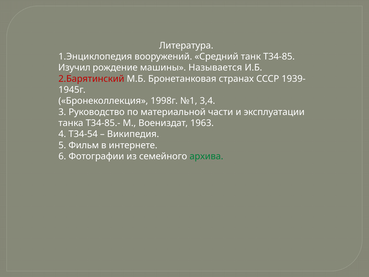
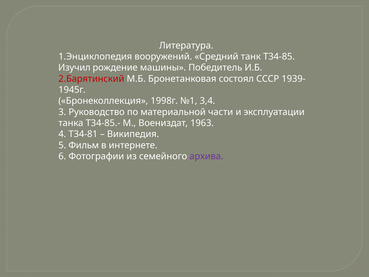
Называется: Называется -> Победитель (215, 68)
странах: странах -> состоял (236, 79)
Т34-54: Т34-54 -> Т34-81 (83, 134)
архива colour: green -> purple (206, 156)
